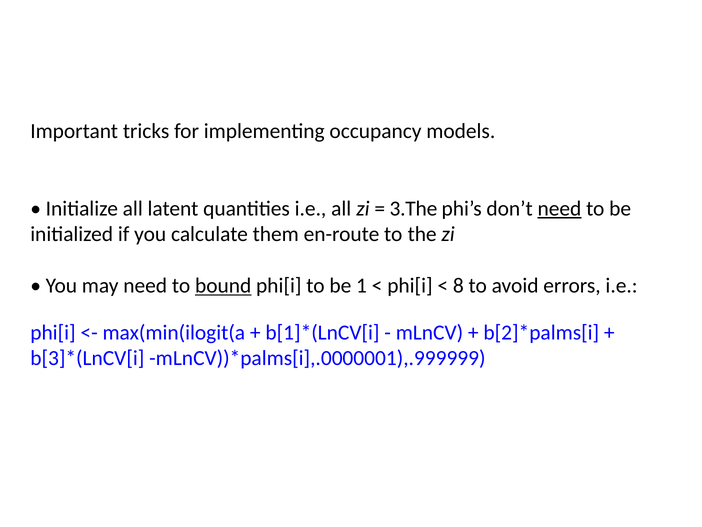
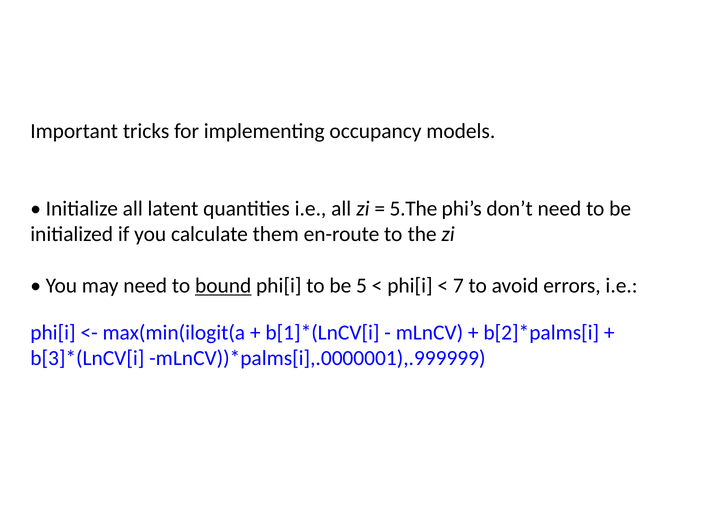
3.The: 3.The -> 5.The (413, 208)
need underline: present -> none (559, 208)
1: 1 -> 5 (362, 285)
8: 8 -> 7 (458, 285)
